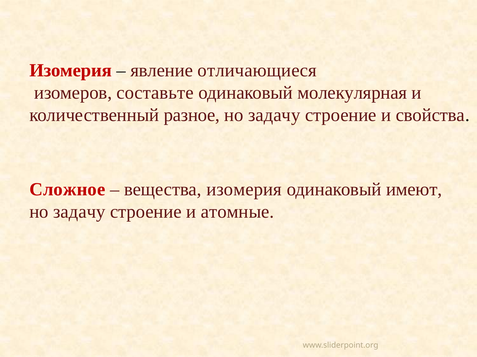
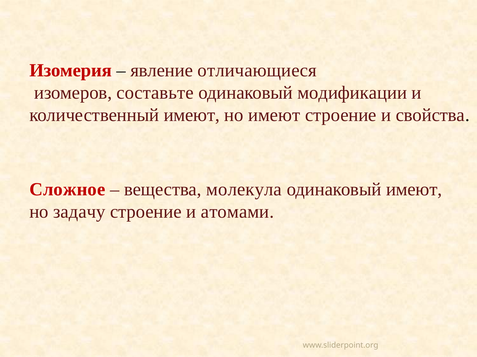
молекулярная: молекулярная -> модификации (352, 93)
количественный разное: разное -> имеют (192, 115)
задачу: задачу -> имеют (274, 115)
вещества изомерия: изомерия -> молекула (244, 190)
атомные: атомные -> атомами (238, 212)
